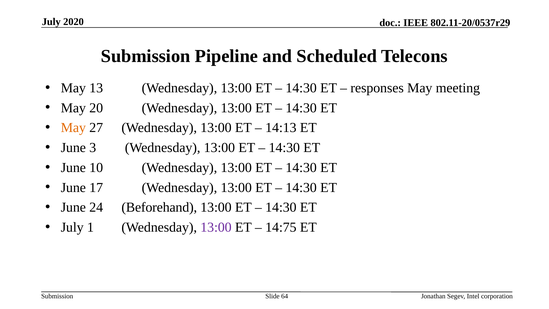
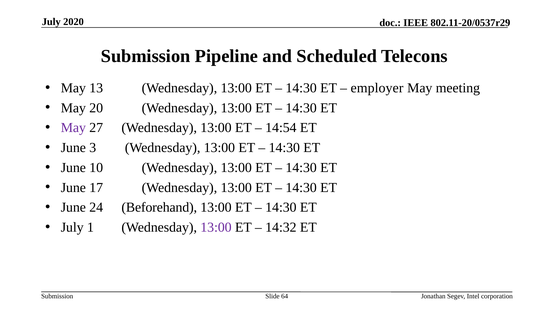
responses: responses -> employer (377, 88)
May colour: orange -> purple (73, 128)
14:13: 14:13 -> 14:54 (281, 128)
14:75: 14:75 -> 14:32 (281, 227)
